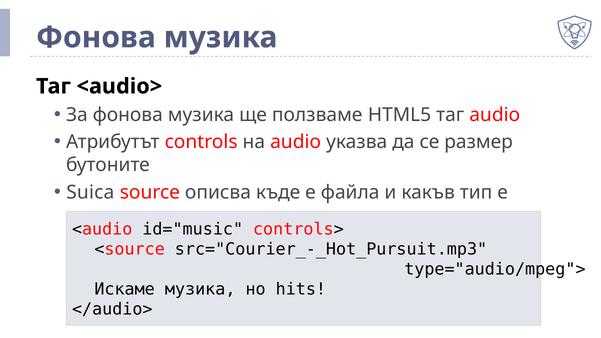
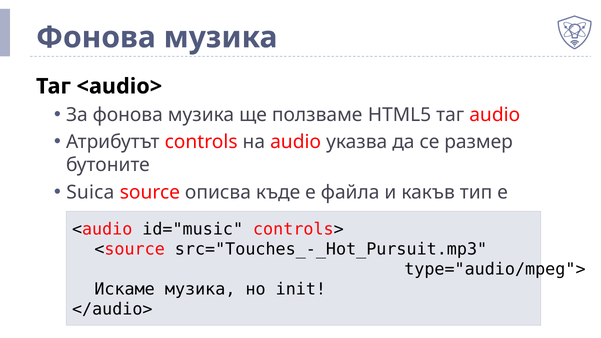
src="Courier_-_Hot_Pursuit.mp3: src="Courier_-_Hot_Pursuit.mp3 -> src="Touches_-_Hot_Pursuit.mp3 (331, 249)
hits: hits -> init (301, 289)
